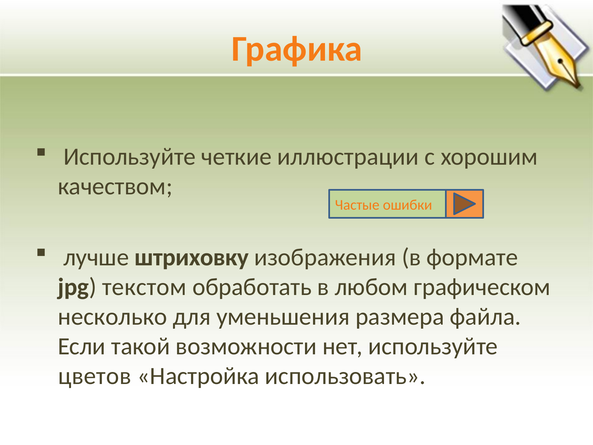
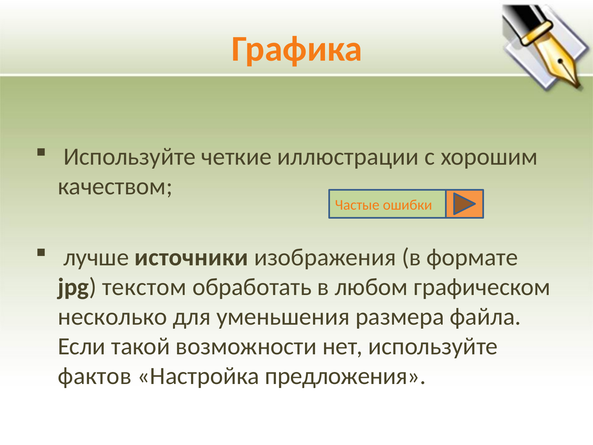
штриховку: штриховку -> источники (191, 257)
цветов: цветов -> фактов (95, 376)
использовать: использовать -> предложения (345, 376)
